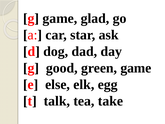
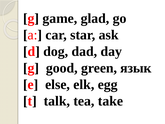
green game: game -> язык (136, 68)
